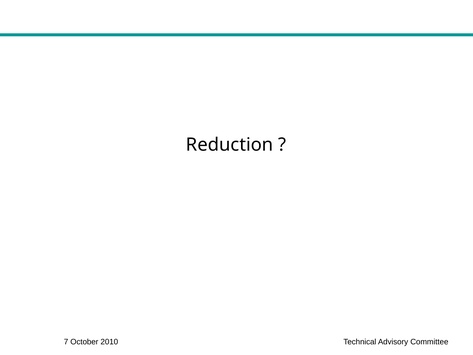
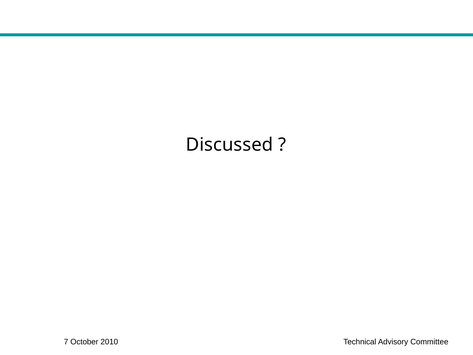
Reduction: Reduction -> Discussed (230, 145)
